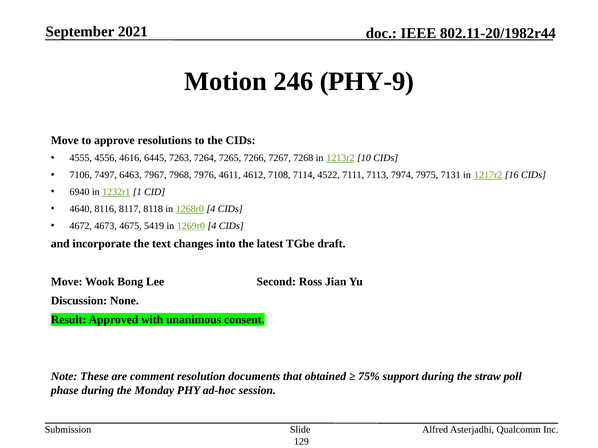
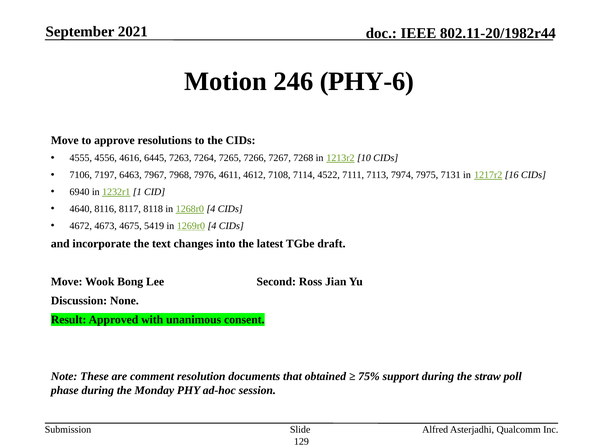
PHY-9: PHY-9 -> PHY-6 (367, 82)
7497: 7497 -> 7197 (106, 175)
